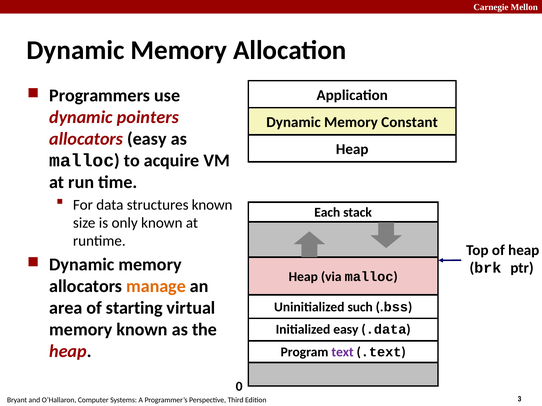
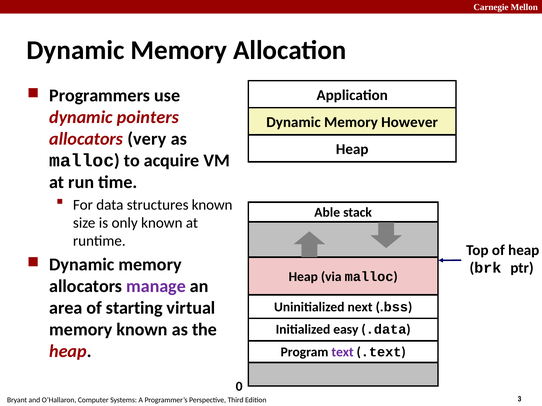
Constant: Constant -> However (410, 122)
allocators easy: easy -> very (147, 139)
Each: Each -> Able (327, 213)
manage colour: orange -> purple (156, 286)
such: such -> next (360, 307)
